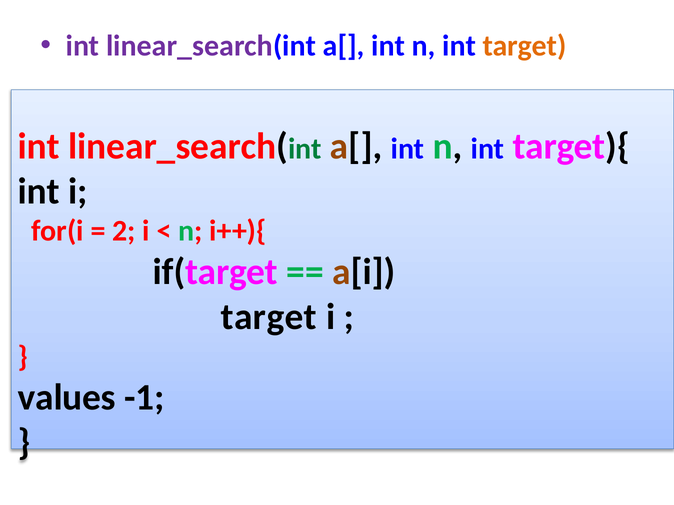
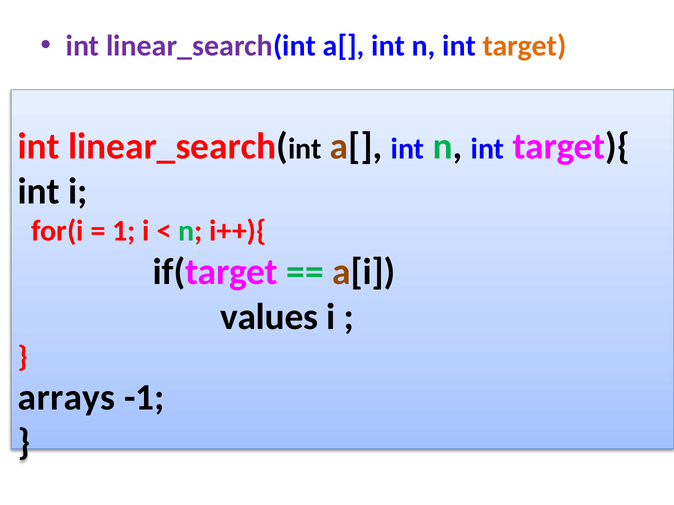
int colour: green -> black (305, 149)
2: 2 -> 1 (124, 231)
target: target -> values (269, 317)
values: values -> arrays (67, 398)
